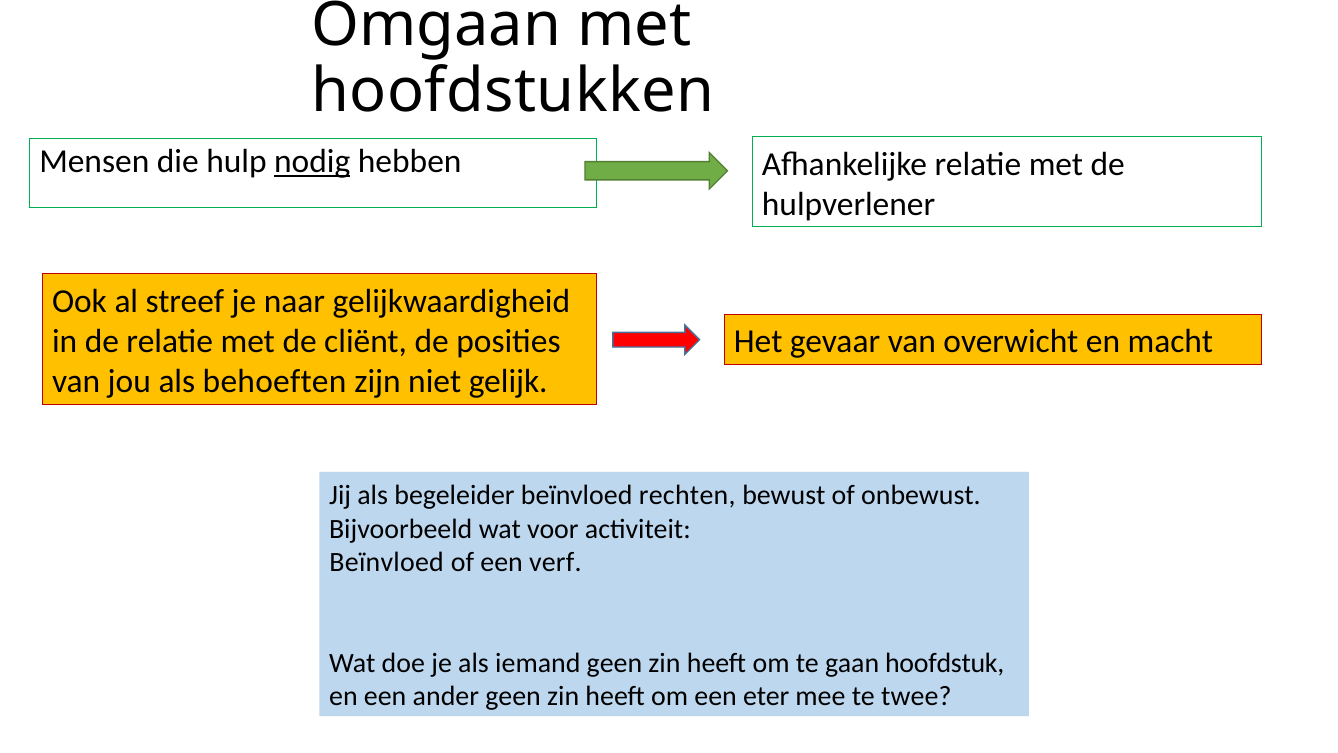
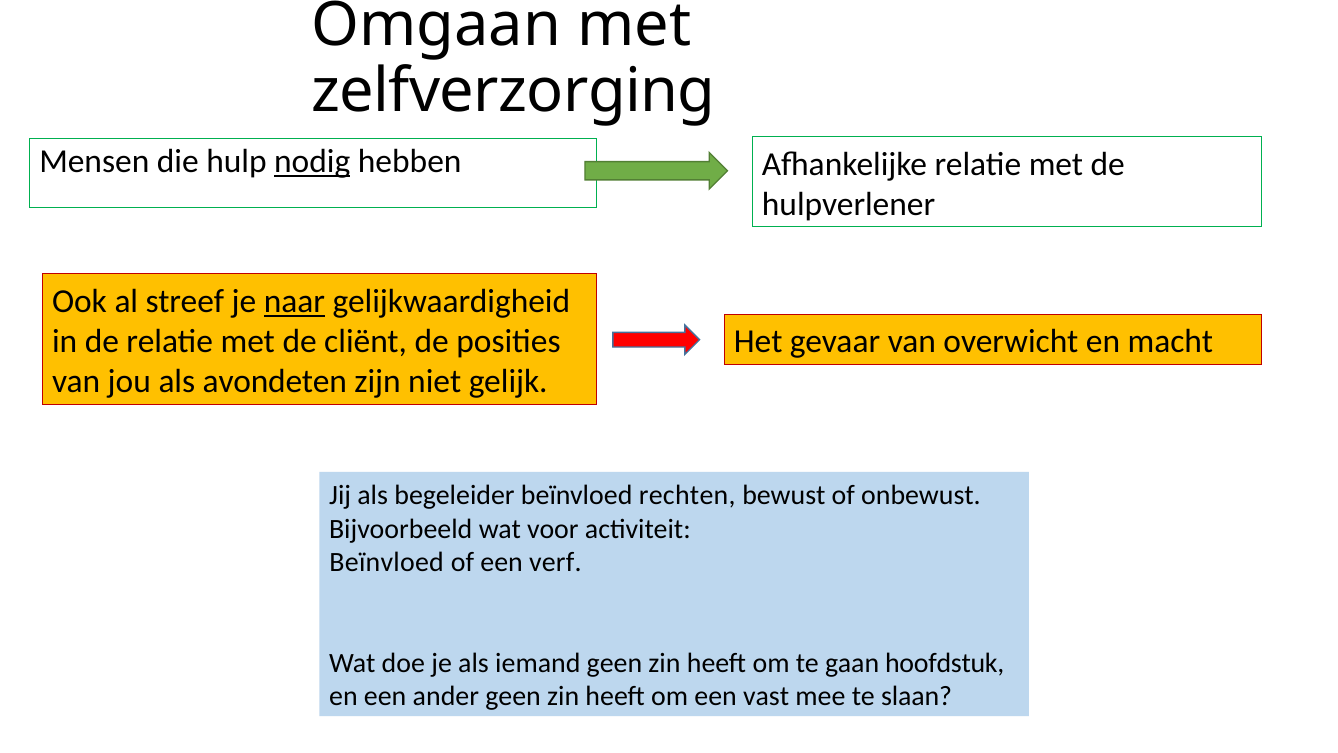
hoofdstukken: hoofdstukken -> zelfverzorging (513, 91)
naar underline: none -> present (294, 301)
behoeften: behoeften -> avondeten (275, 381)
eter: eter -> vast (766, 696)
twee: twee -> slaan (916, 696)
